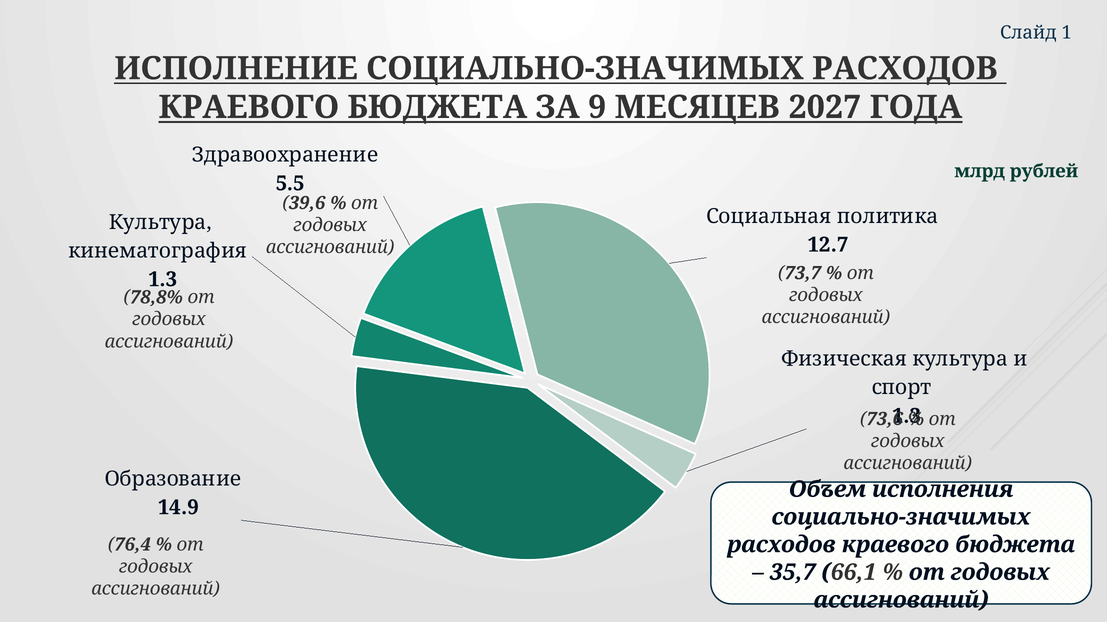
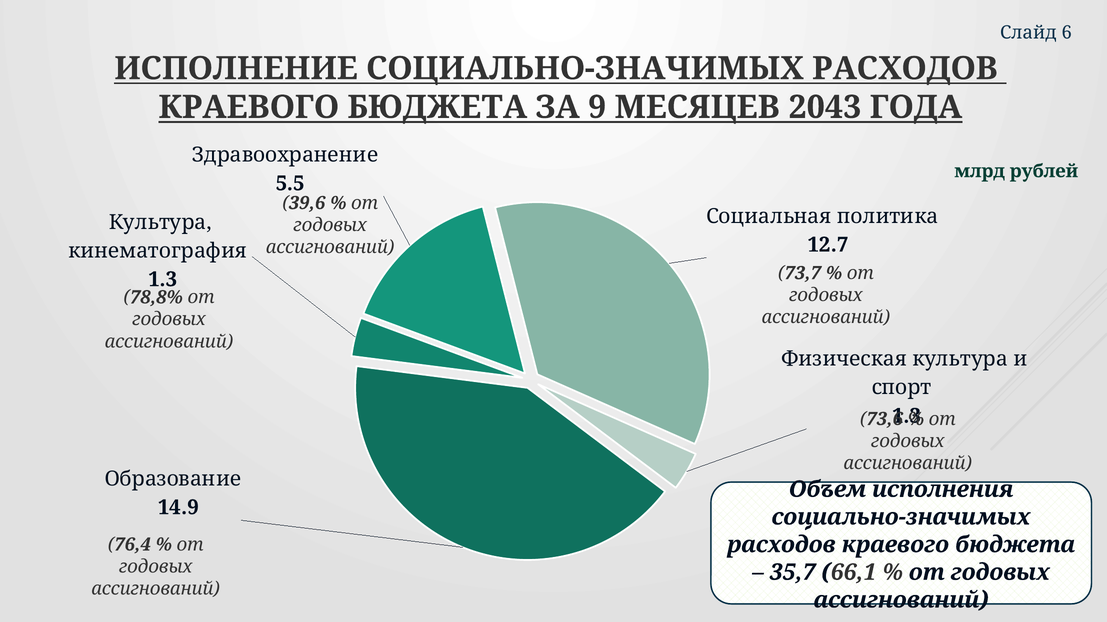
1: 1 -> 6 (1067, 33)
2027: 2027 -> 2043 (825, 107)
